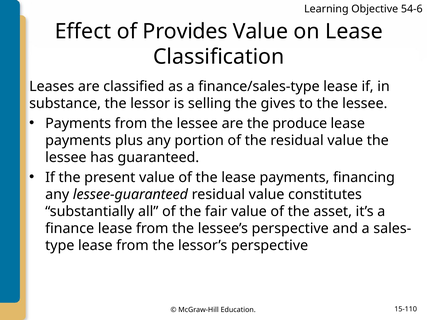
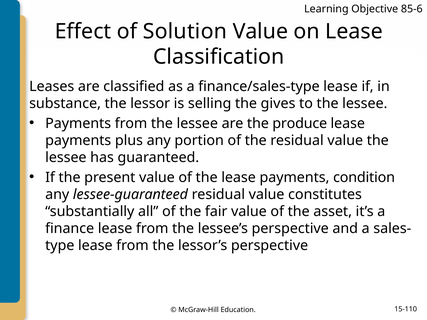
54-6: 54-6 -> 85-6 (412, 9)
Provides: Provides -> Solution (185, 31)
financing: financing -> condition (364, 177)
